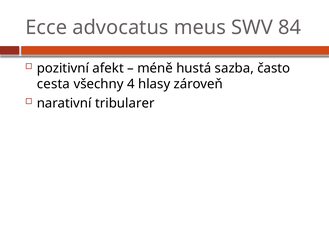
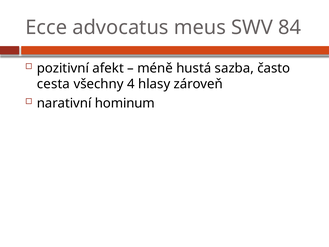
tribularer: tribularer -> hominum (125, 103)
